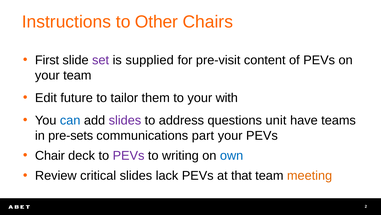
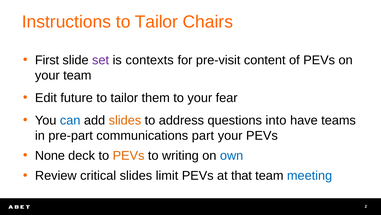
Instructions to Other: Other -> Tailor (156, 22)
supplied: supplied -> contexts (150, 60)
with: with -> fear (227, 98)
slides colour: purple -> orange (125, 120)
unit: unit -> into (276, 120)
pre-sets: pre-sets -> pre-part (71, 135)
Chair: Chair -> None (50, 155)
PEVs colour: purple -> orange (129, 155)
lack: lack -> limit (167, 175)
meeting colour: orange -> blue (310, 175)
